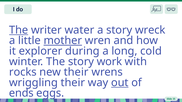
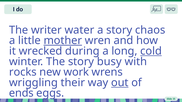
The underline: present -> none (19, 30)
wreck: wreck -> chaos (150, 30)
explorer: explorer -> wrecked (40, 51)
cold underline: none -> present (151, 51)
work: work -> busy (109, 62)
new their: their -> work (76, 72)
